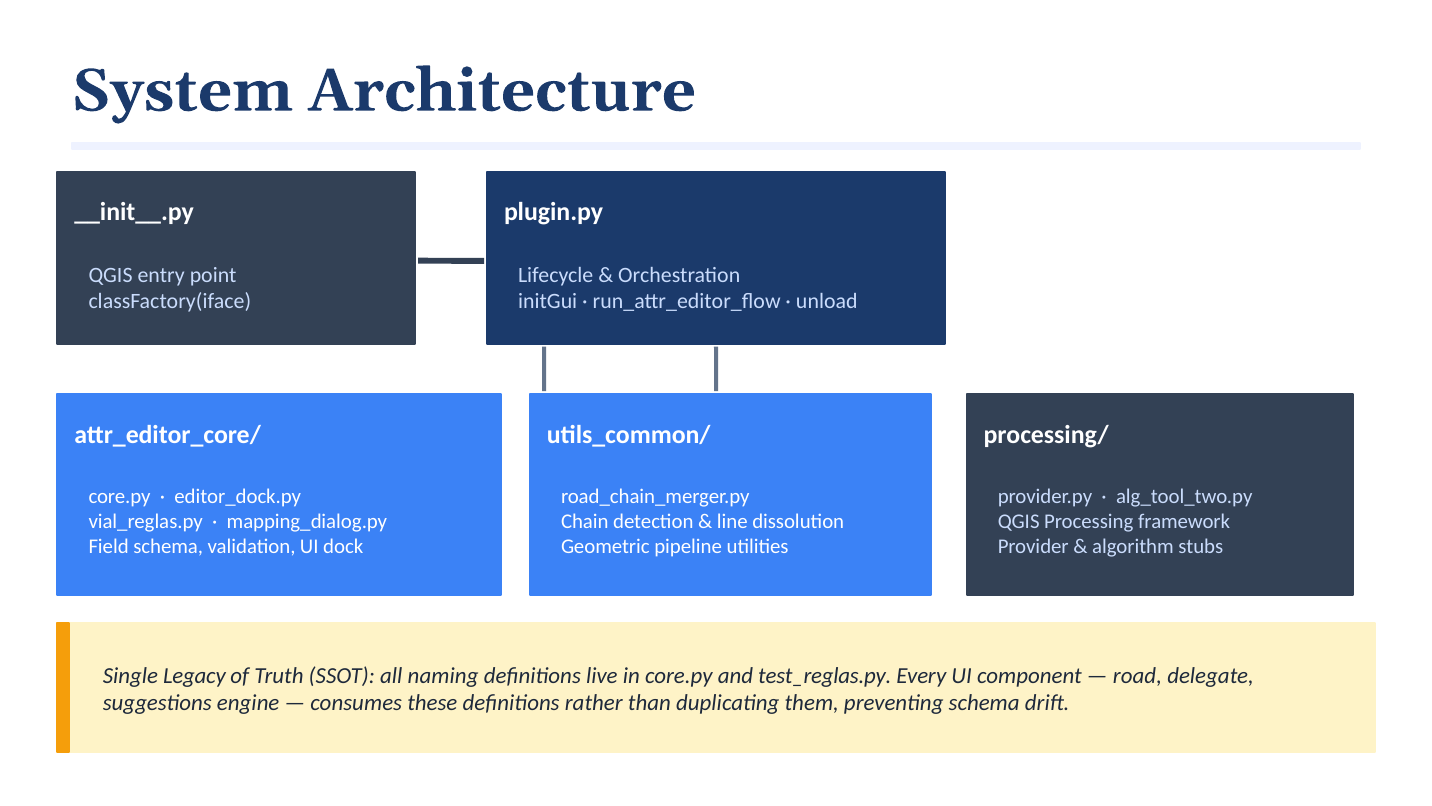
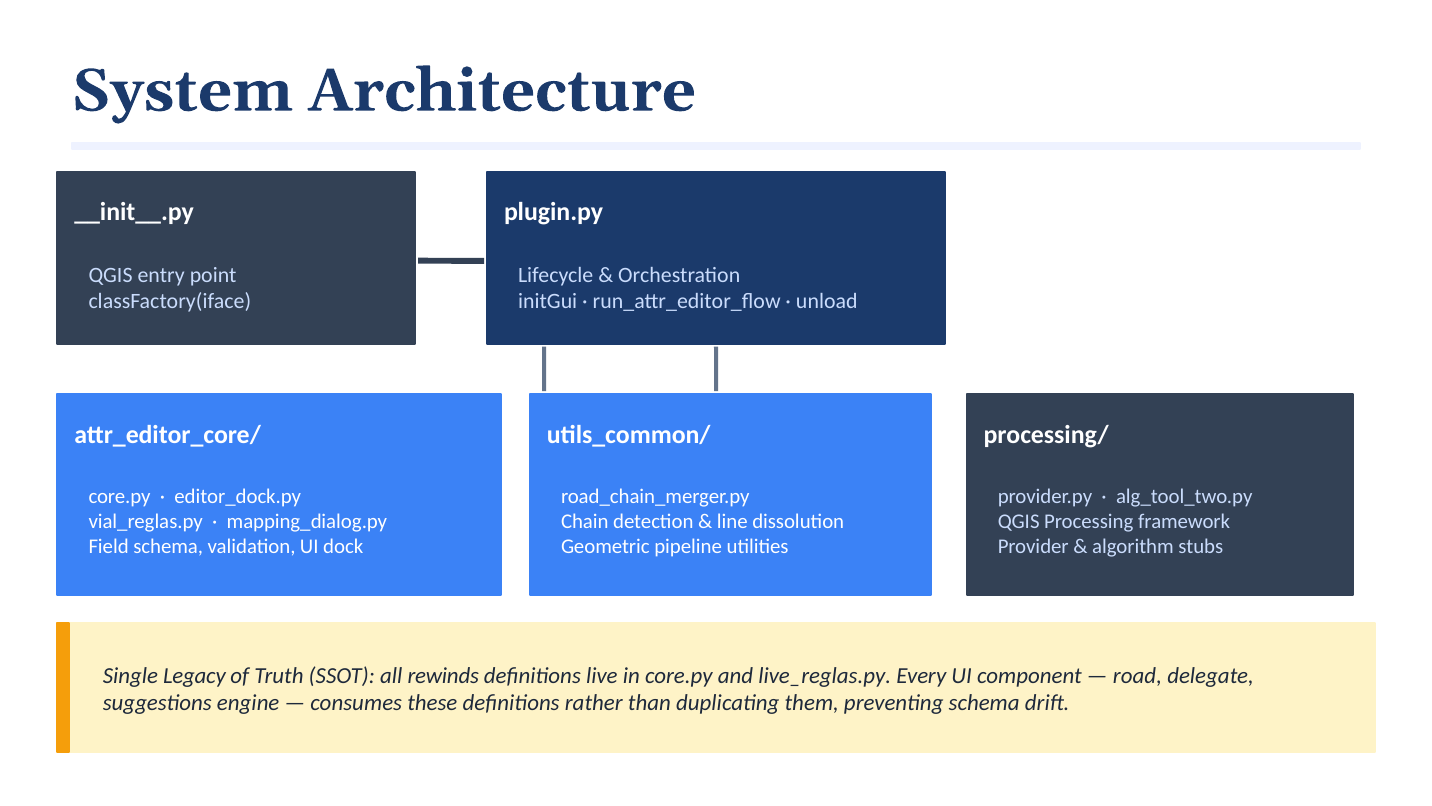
naming: naming -> rewinds (443, 675)
test_reglas.py: test_reglas.py -> live_reglas.py (825, 675)
